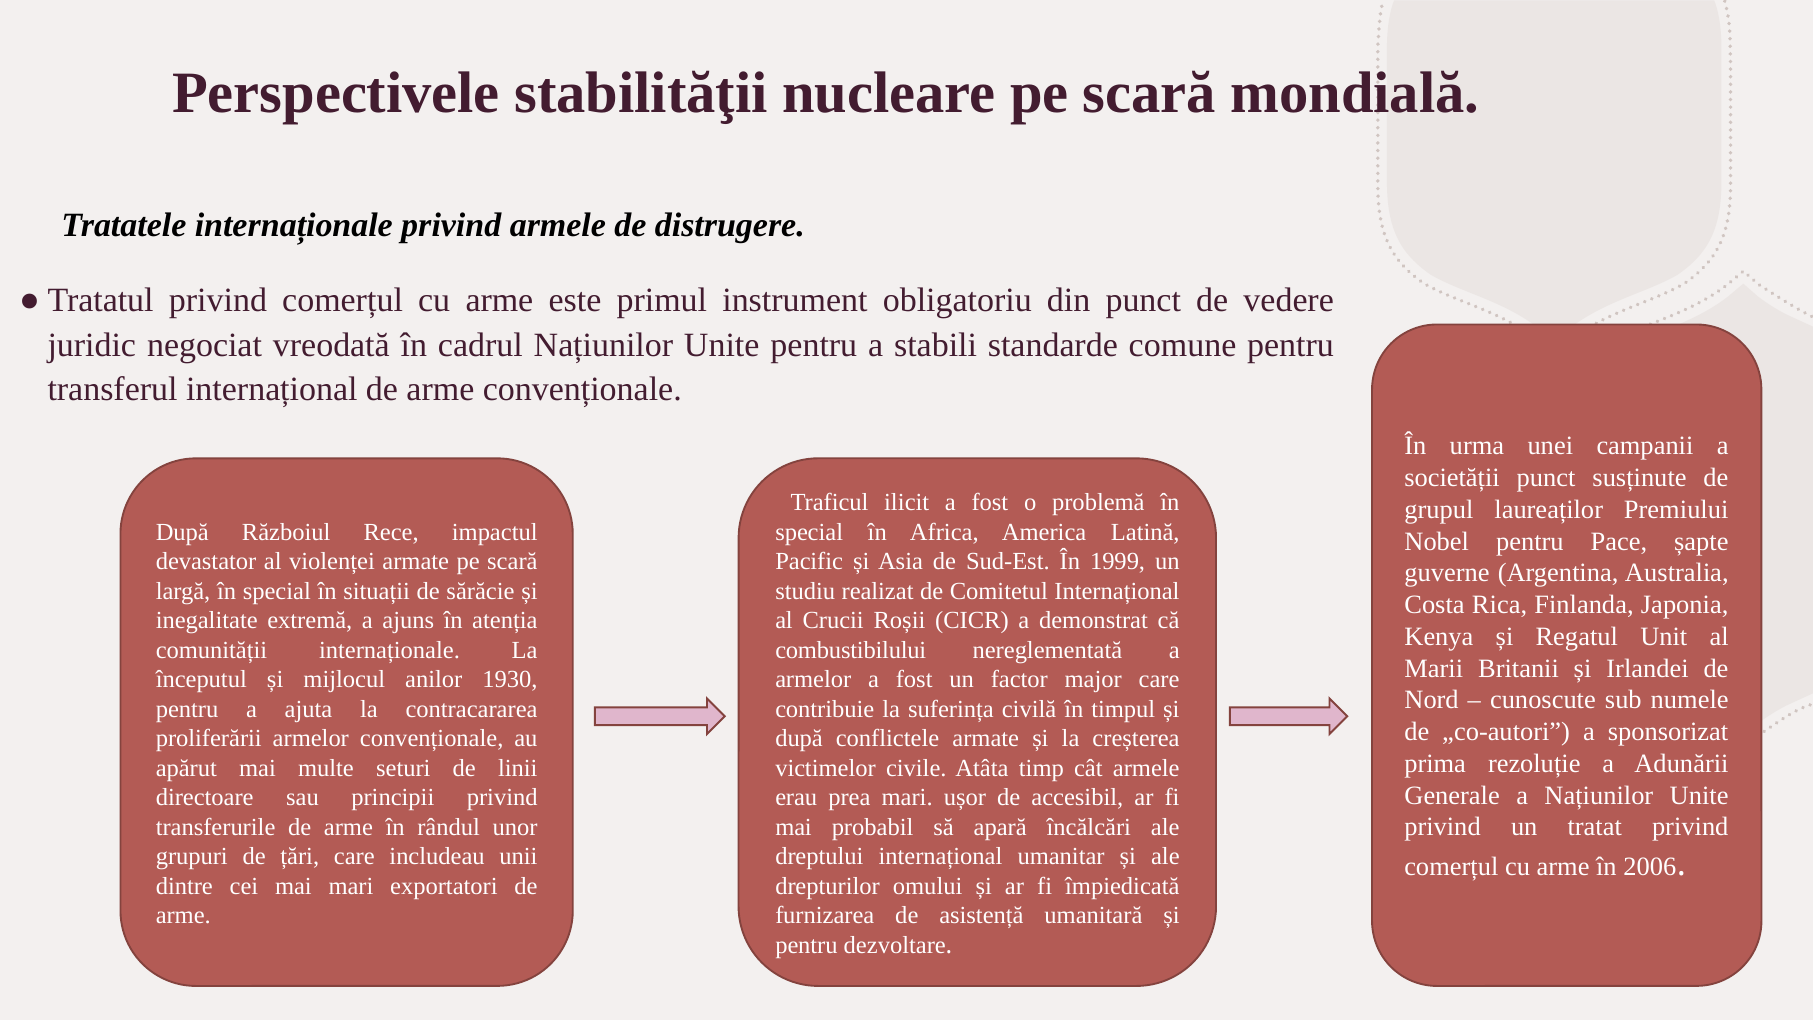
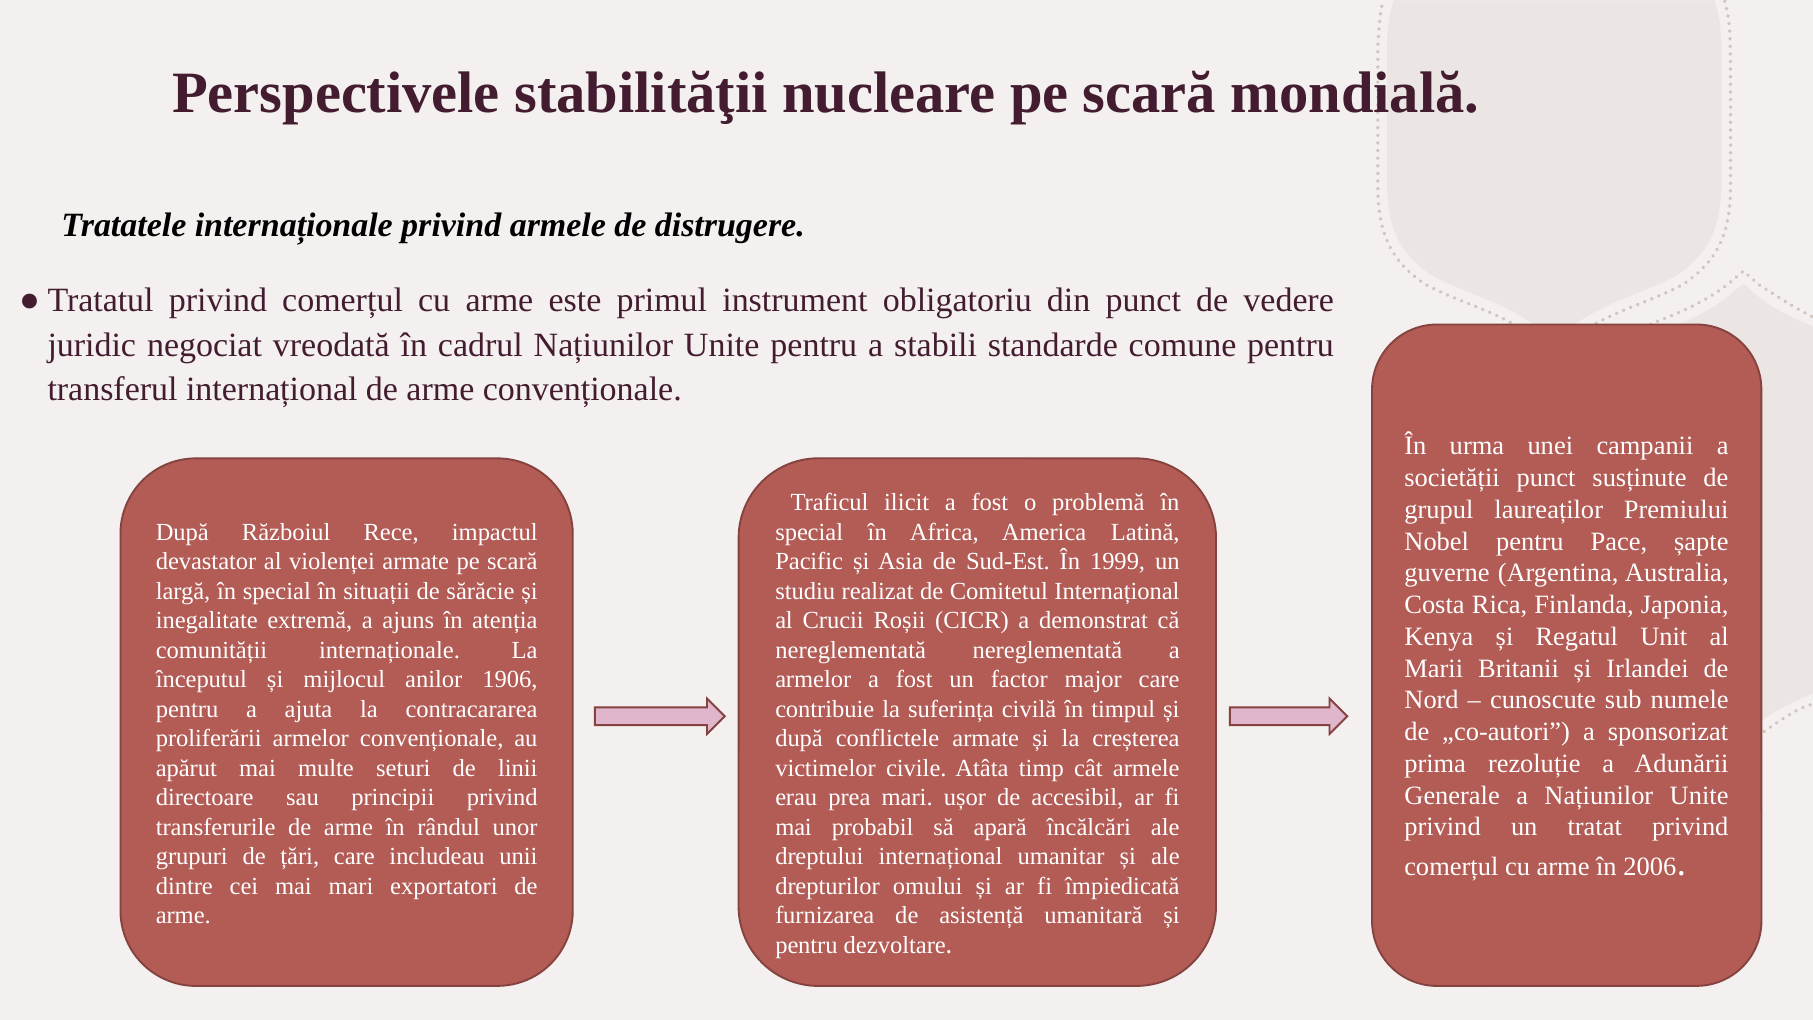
combustibilului: combustibilului -> nereglementată (851, 650)
1930: 1930 -> 1906 (510, 679)
